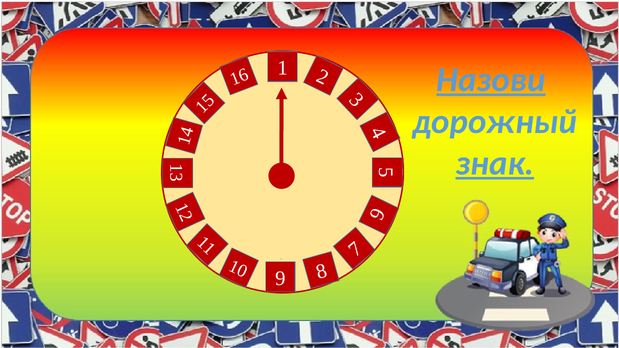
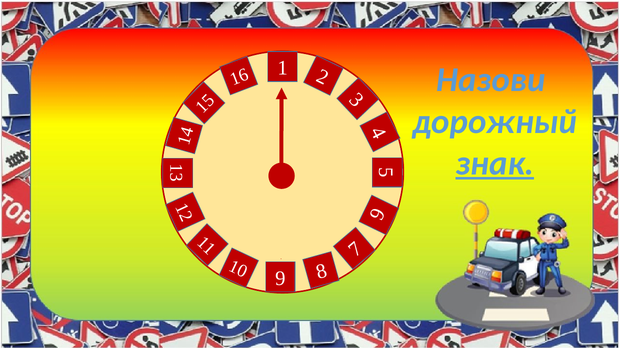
Назови underline: present -> none (491, 80)
